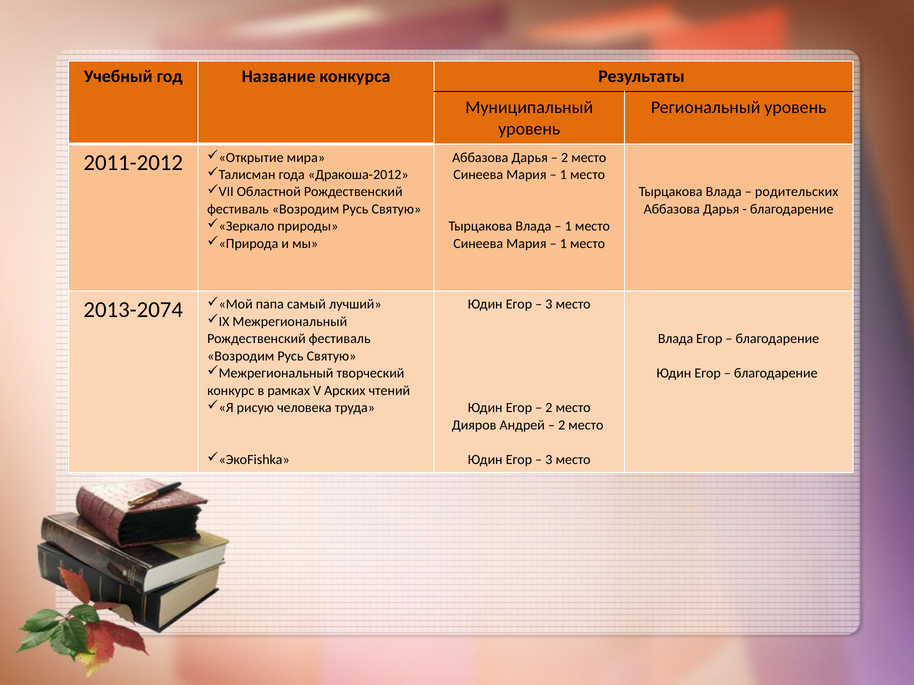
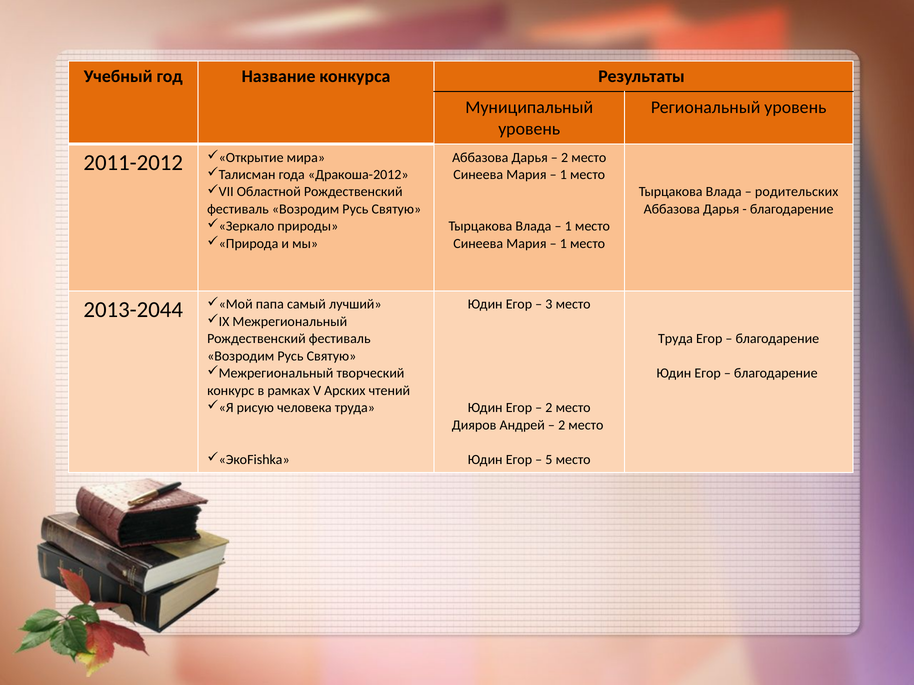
2013-2074: 2013-2074 -> 2013-2044 (133, 310)
Влада: Влада -> Труда (675, 339)
3: 3 -> 5 (549, 460)
